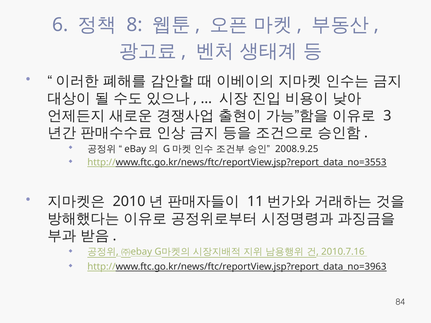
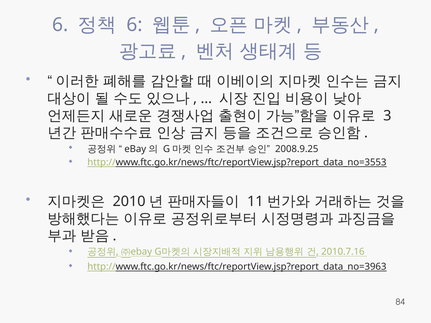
8: 8 -> 6 (135, 25)
